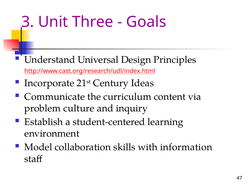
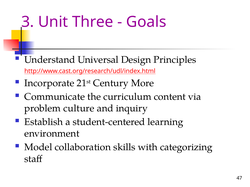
Ideas: Ideas -> More (143, 83)
information: information -> categorizing (186, 148)
